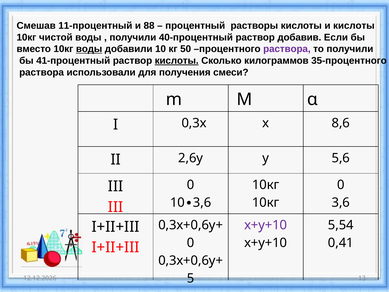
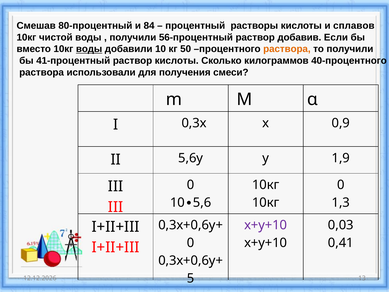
11-процентный: 11-процентный -> 80-процентный (95, 26)
88: 88 -> 84 (149, 26)
и кислоты: кислоты -> сплавов (354, 26)
40-процентный: 40-процентный -> 56-процентный (196, 37)
раствора colour: purple -> orange (287, 49)
кислоты underline: present -> none (177, 61)
35-процентного: 35-процентного -> 40-процентного (349, 61)
8,6: 8,6 -> 0,9 (341, 123)
2,6у: 2,6у -> 5,6у (191, 158)
5,6: 5,6 -> 1,9 (341, 158)
10 3,6: 3,6 -> 5,6 (202, 202)
3,6: 3,6 -> 1,3 (341, 202)
5,54: 5,54 -> 0,03 (341, 225)
